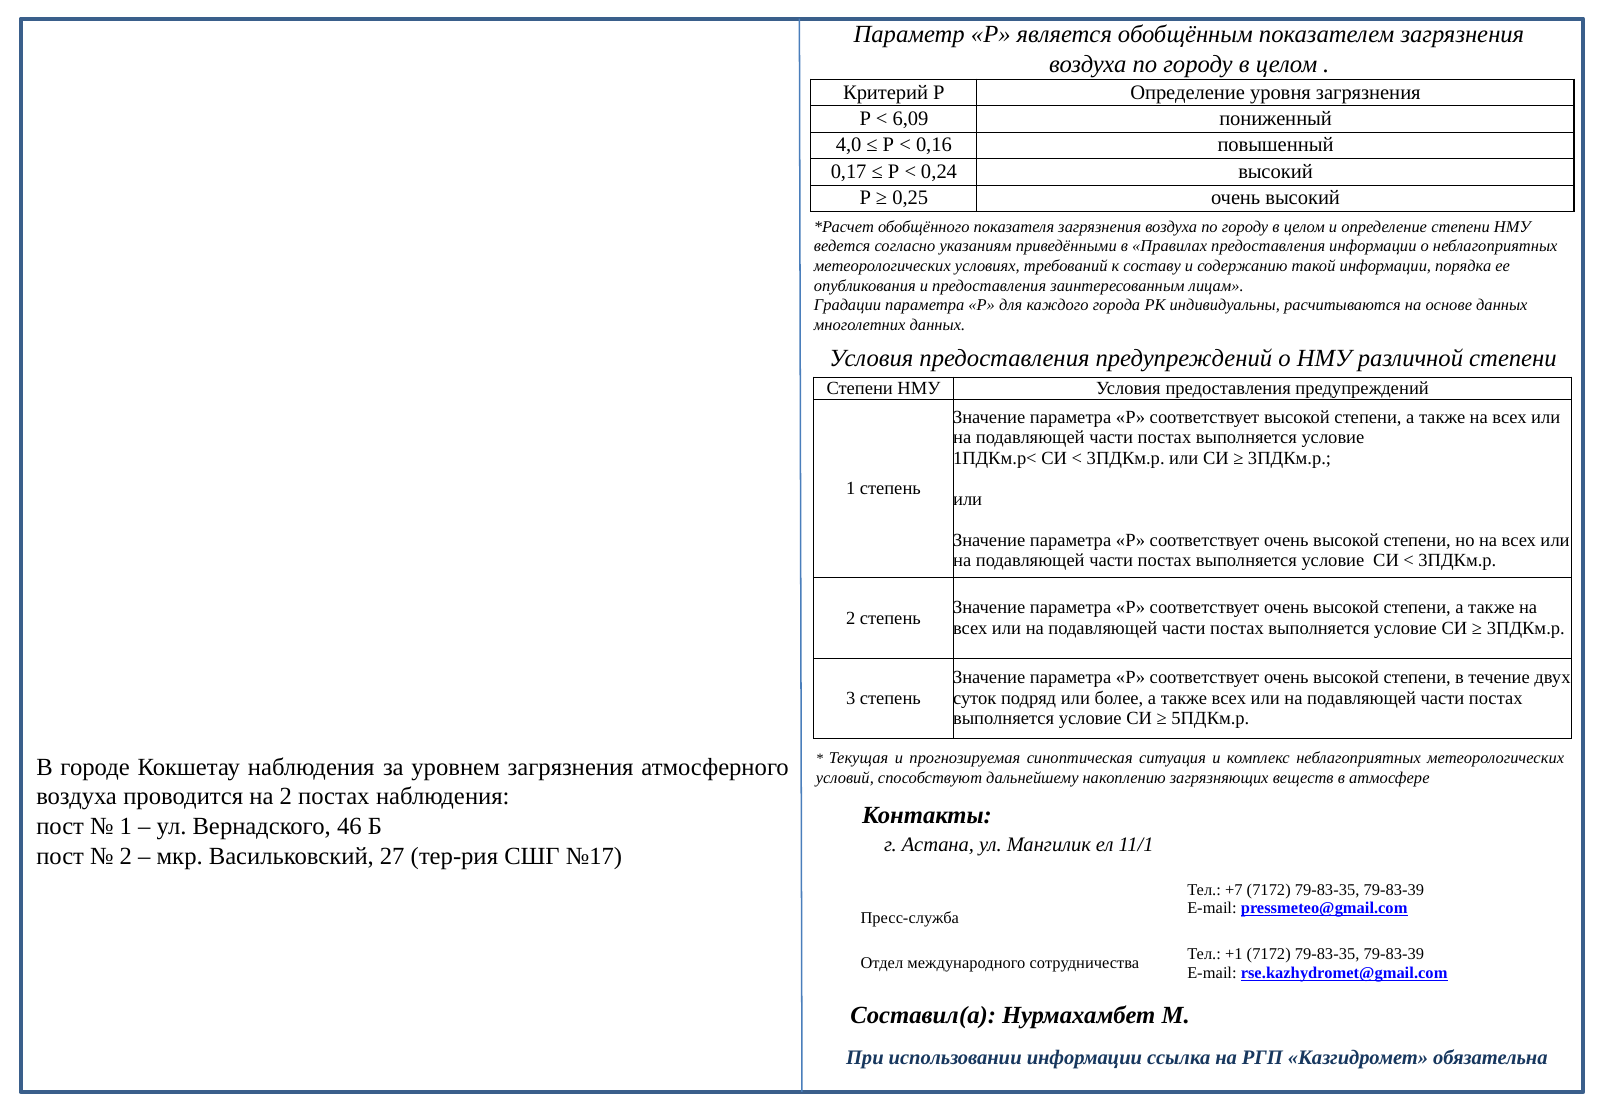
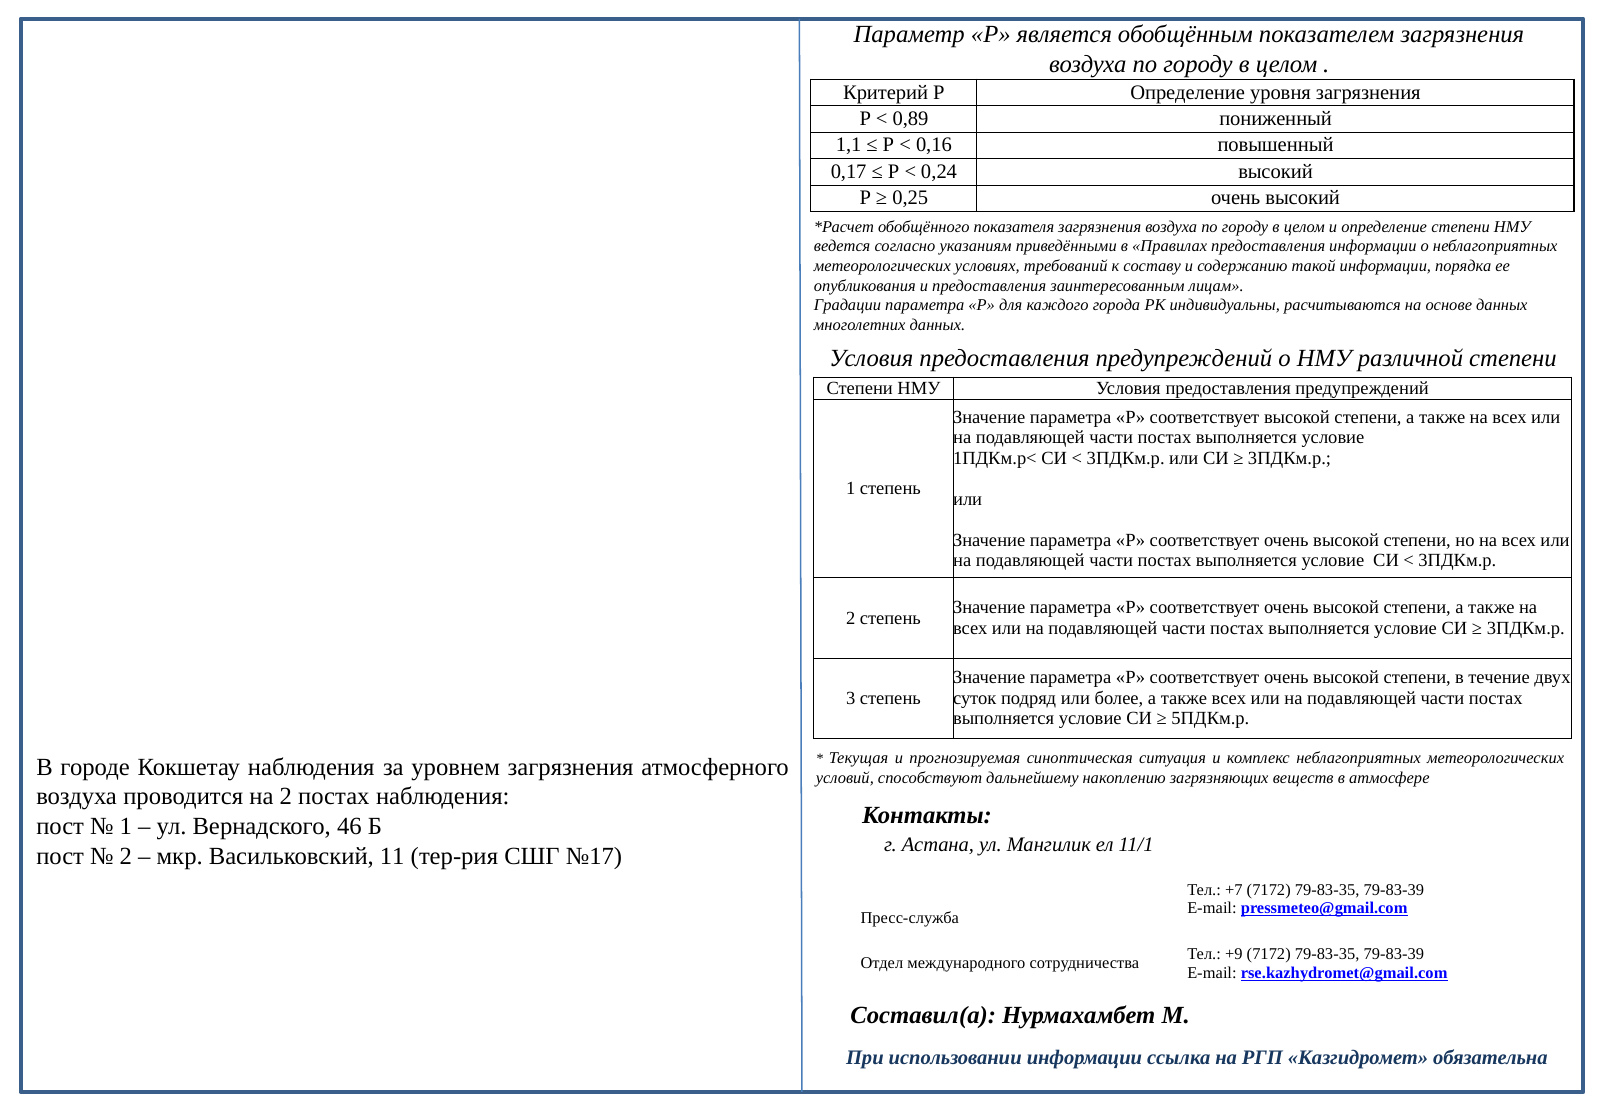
6,09: 6,09 -> 0,89 (911, 119)
4,0: 4,0 -> 1,1 (849, 145)
27: 27 -> 11 (392, 856)
+1: +1 -> +9 (1234, 954)
